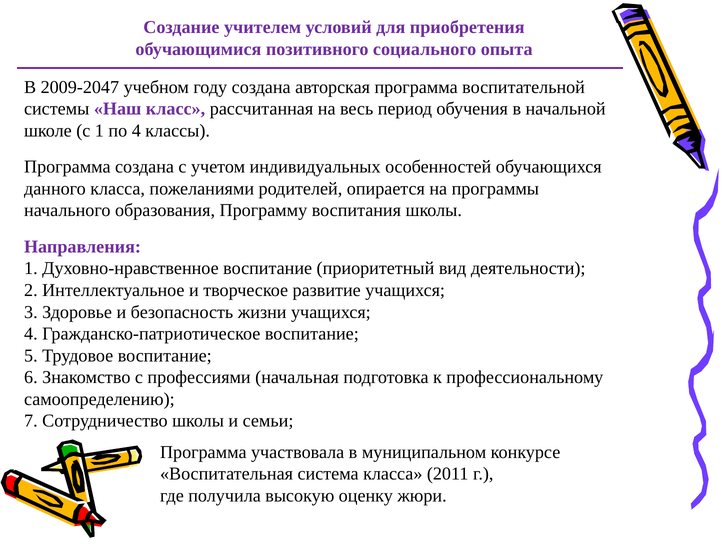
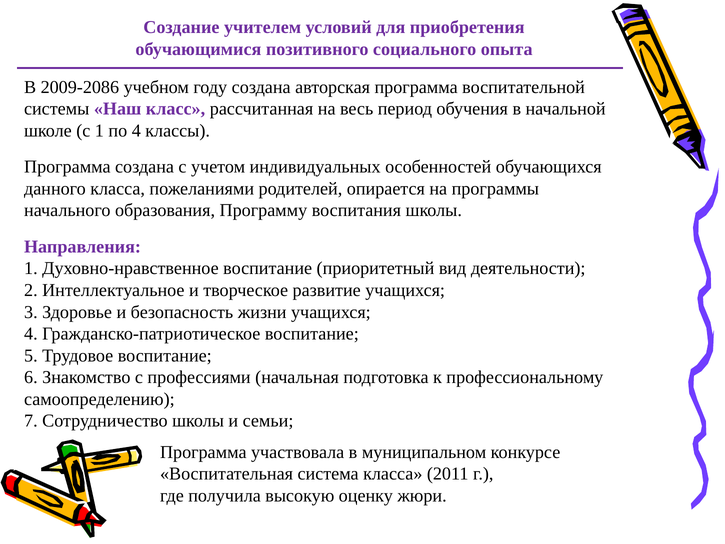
2009-2047: 2009-2047 -> 2009-2086 (80, 87)
